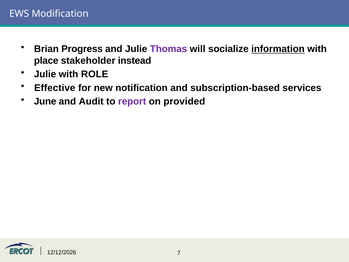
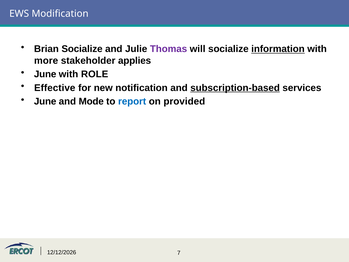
Brian Progress: Progress -> Socialize (82, 49)
place: place -> more (46, 61)
instead: instead -> applies (135, 61)
Julie: Julie -> June (45, 74)
subscription-based underline: none -> present (235, 88)
Audit: Audit -> Mode (91, 101)
report colour: purple -> blue (132, 101)
